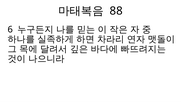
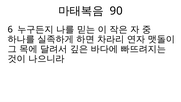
88: 88 -> 90 (116, 11)
